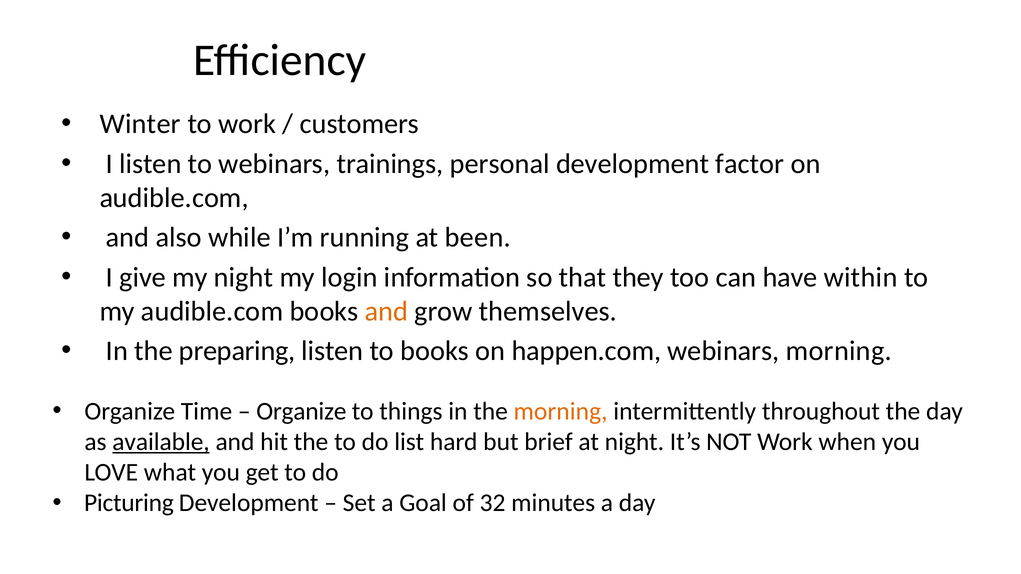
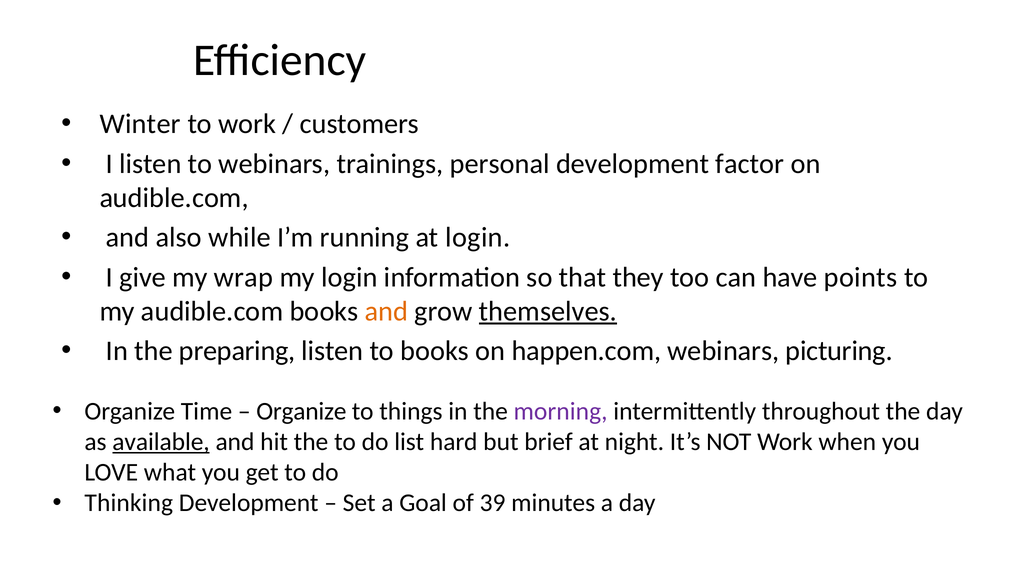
at been: been -> login (478, 238)
my night: night -> wrap (244, 277)
within: within -> points (861, 277)
themselves underline: none -> present (548, 312)
webinars morning: morning -> picturing (839, 351)
morning colour: orange -> purple (561, 411)
Picturing: Picturing -> Thinking (129, 503)
32: 32 -> 39 (493, 503)
